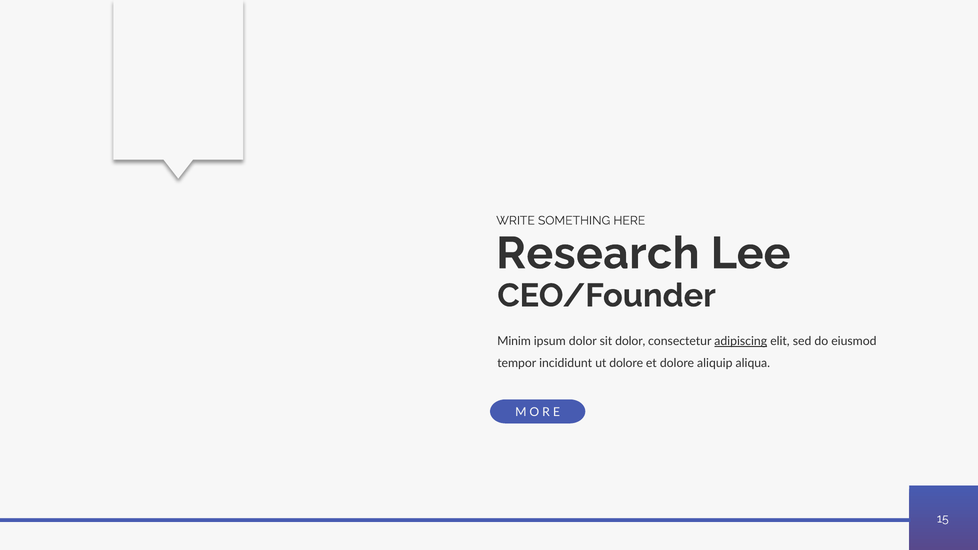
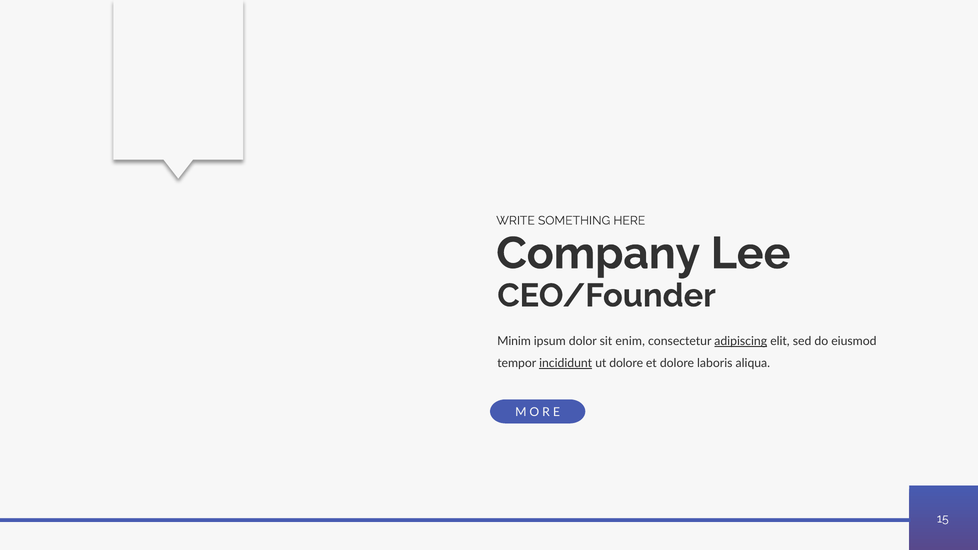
Research: Research -> Company (598, 254)
sit dolor: dolor -> enim (630, 341)
incididunt underline: none -> present (566, 363)
aliquip: aliquip -> laboris (715, 363)
